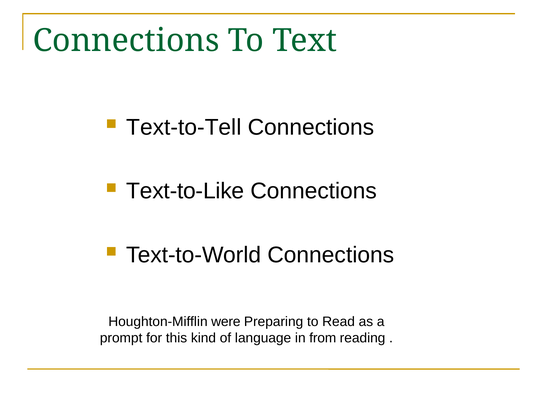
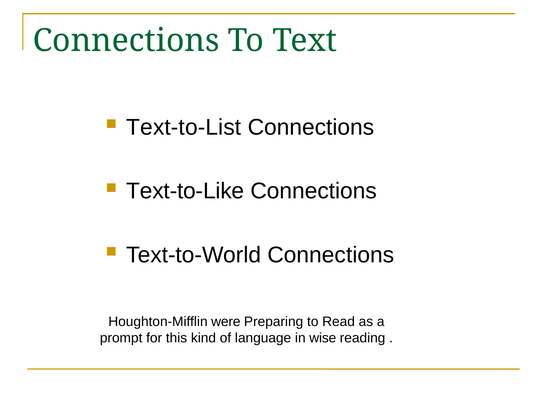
Text-to-Tell: Text-to-Tell -> Text-to-List (184, 127)
from: from -> wise (323, 338)
